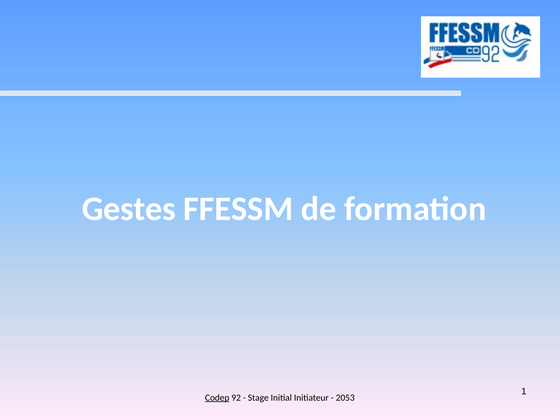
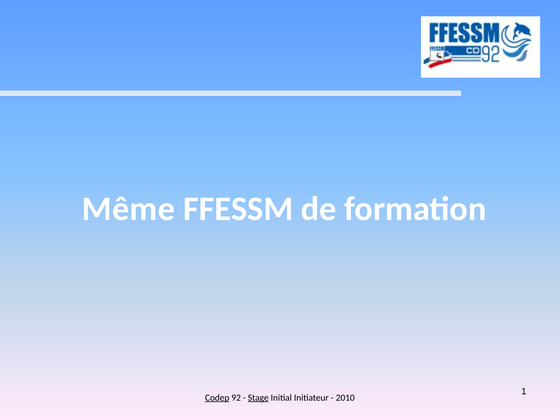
Gestes: Gestes -> Même (128, 209)
Stage underline: none -> present (258, 398)
2053: 2053 -> 2010 (345, 398)
